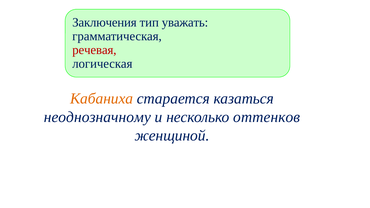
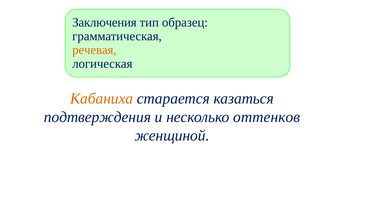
уважать: уважать -> образец (185, 23)
речевая colour: red -> orange (94, 50)
неоднозначному: неоднозначному -> подтверждения (97, 117)
